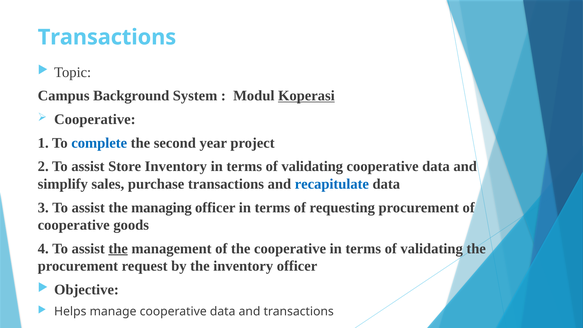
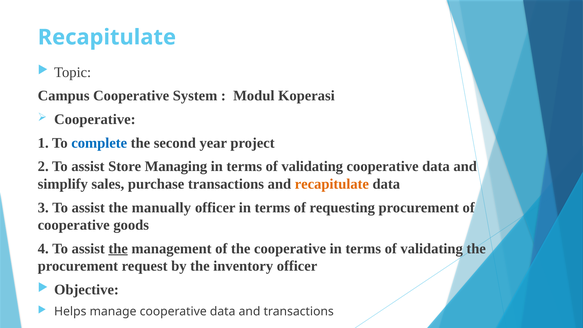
Transactions: Transactions -> Recapitulate (107, 37)
Campus Background: Background -> Cooperative (131, 96)
Koperasi underline: present -> none (306, 96)
Store Inventory: Inventory -> Managing (176, 166)
recapitulate colour: blue -> orange (332, 184)
managing: managing -> manually (161, 208)
